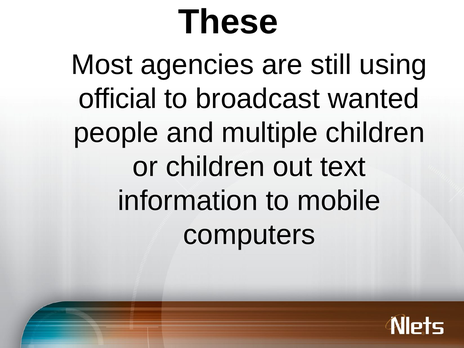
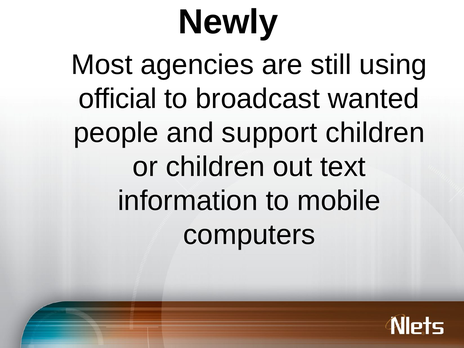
These: These -> Newly (228, 22)
multiple: multiple -> support (270, 133)
